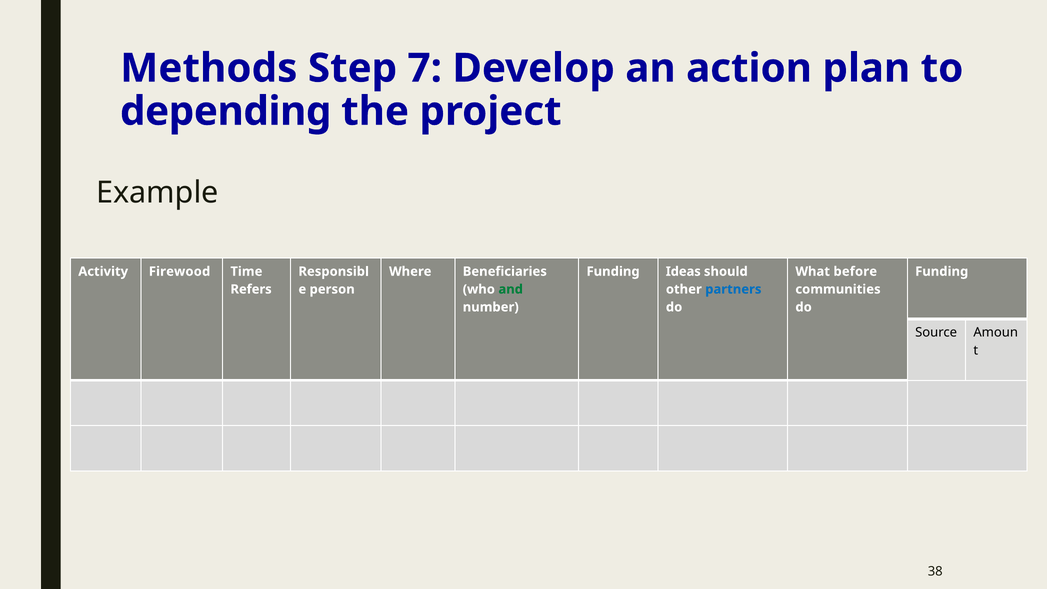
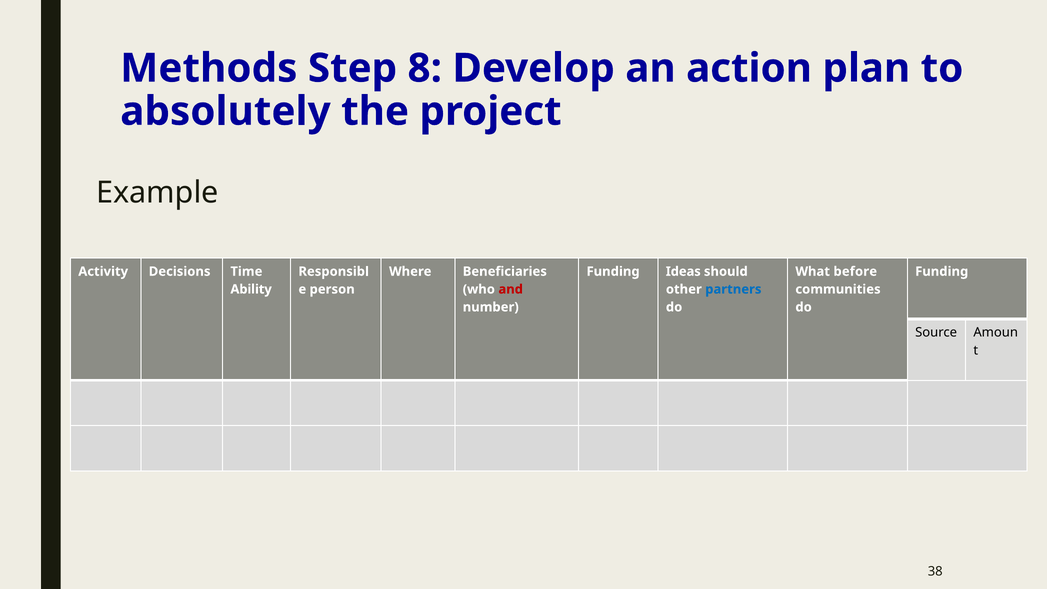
7: 7 -> 8 (425, 68)
depending: depending -> absolutely (225, 111)
Firewood: Firewood -> Decisions (180, 271)
Refers: Refers -> Ability (251, 289)
and colour: green -> red (511, 289)
